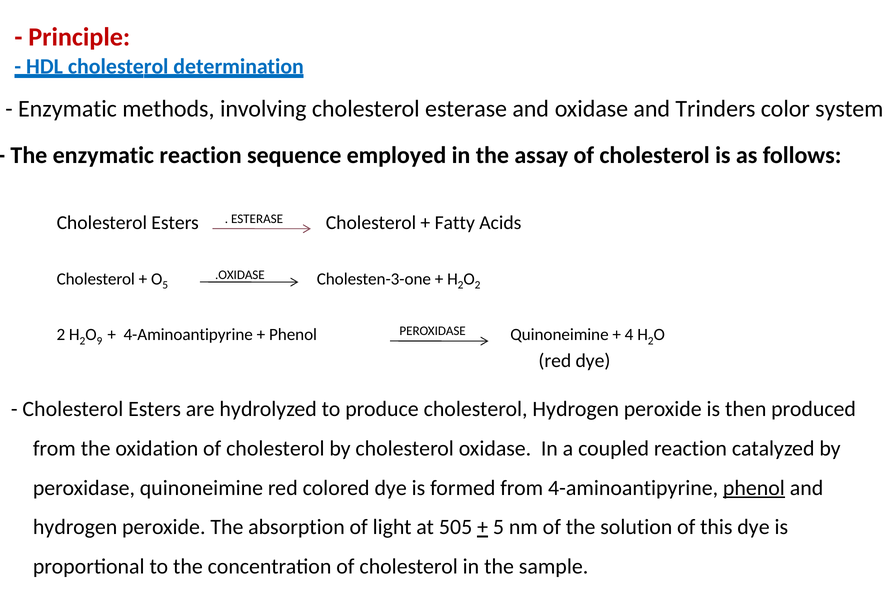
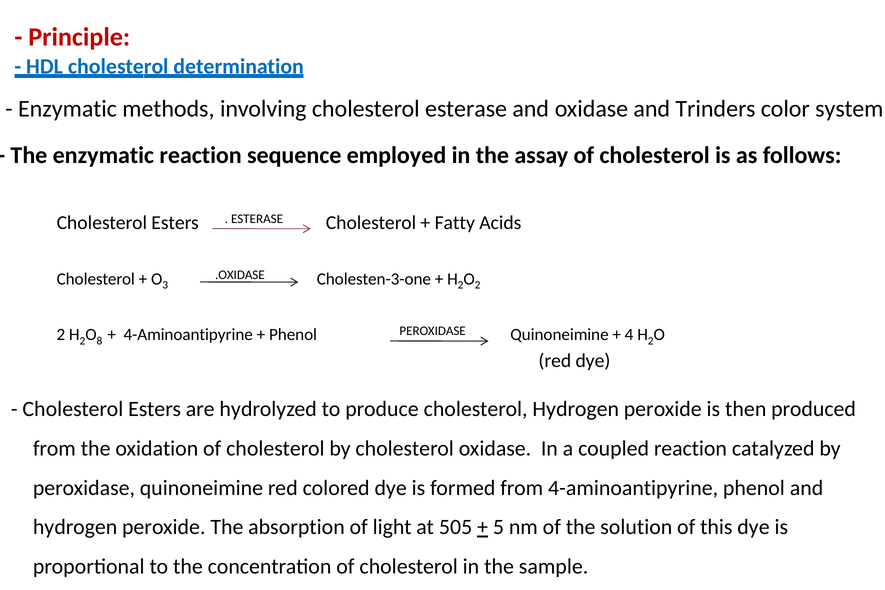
5: 5 -> 3 (165, 285)
9: 9 -> 8 (99, 341)
phenol underline: present -> none (754, 488)
